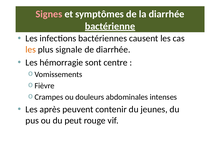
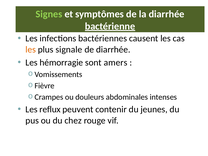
Signes colour: pink -> light green (49, 14)
centre: centre -> amers (116, 62)
après: après -> reflux (50, 109)
peut: peut -> chez (73, 121)
